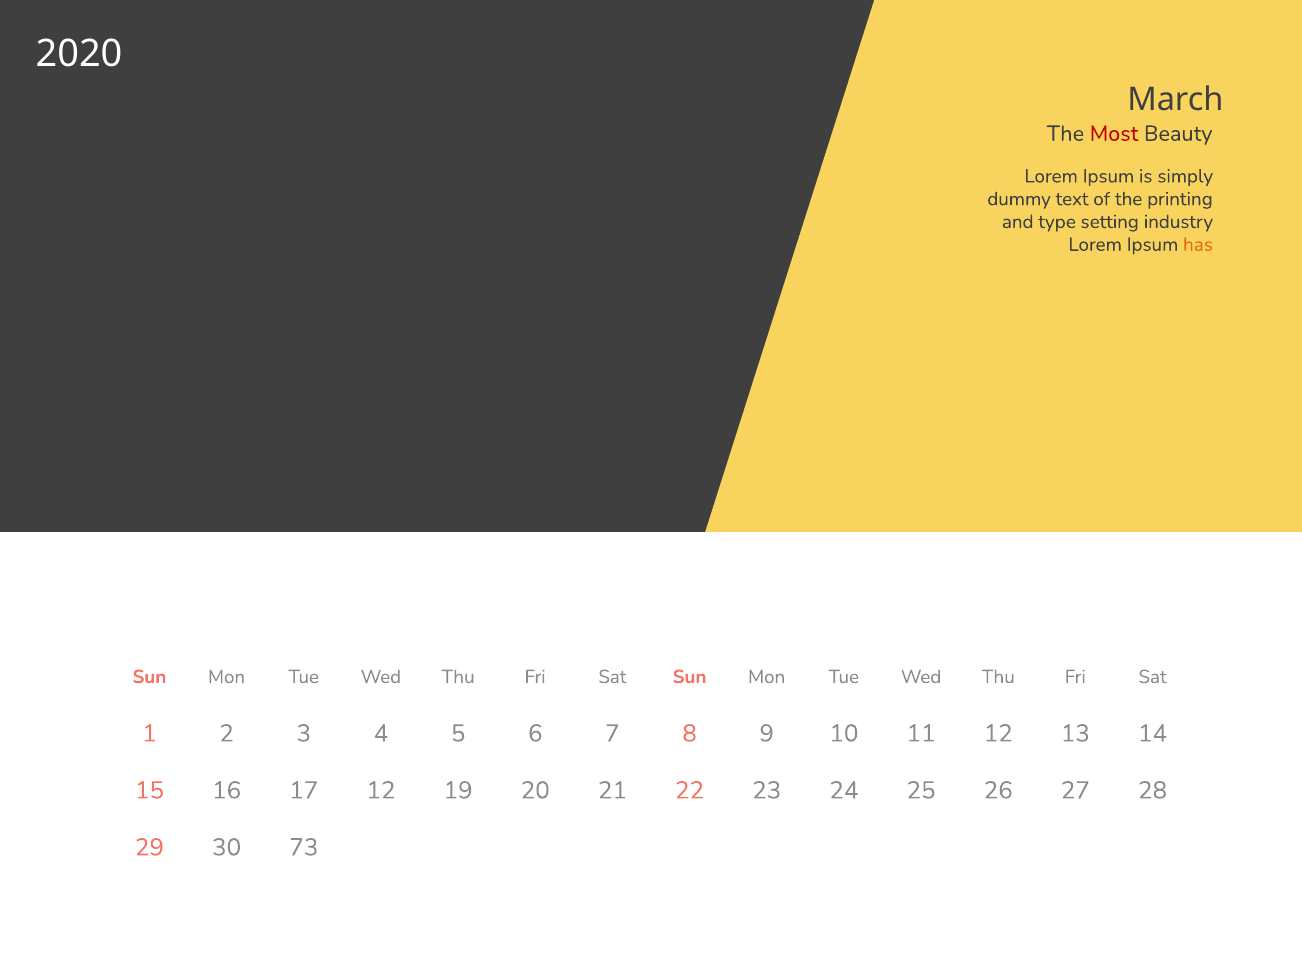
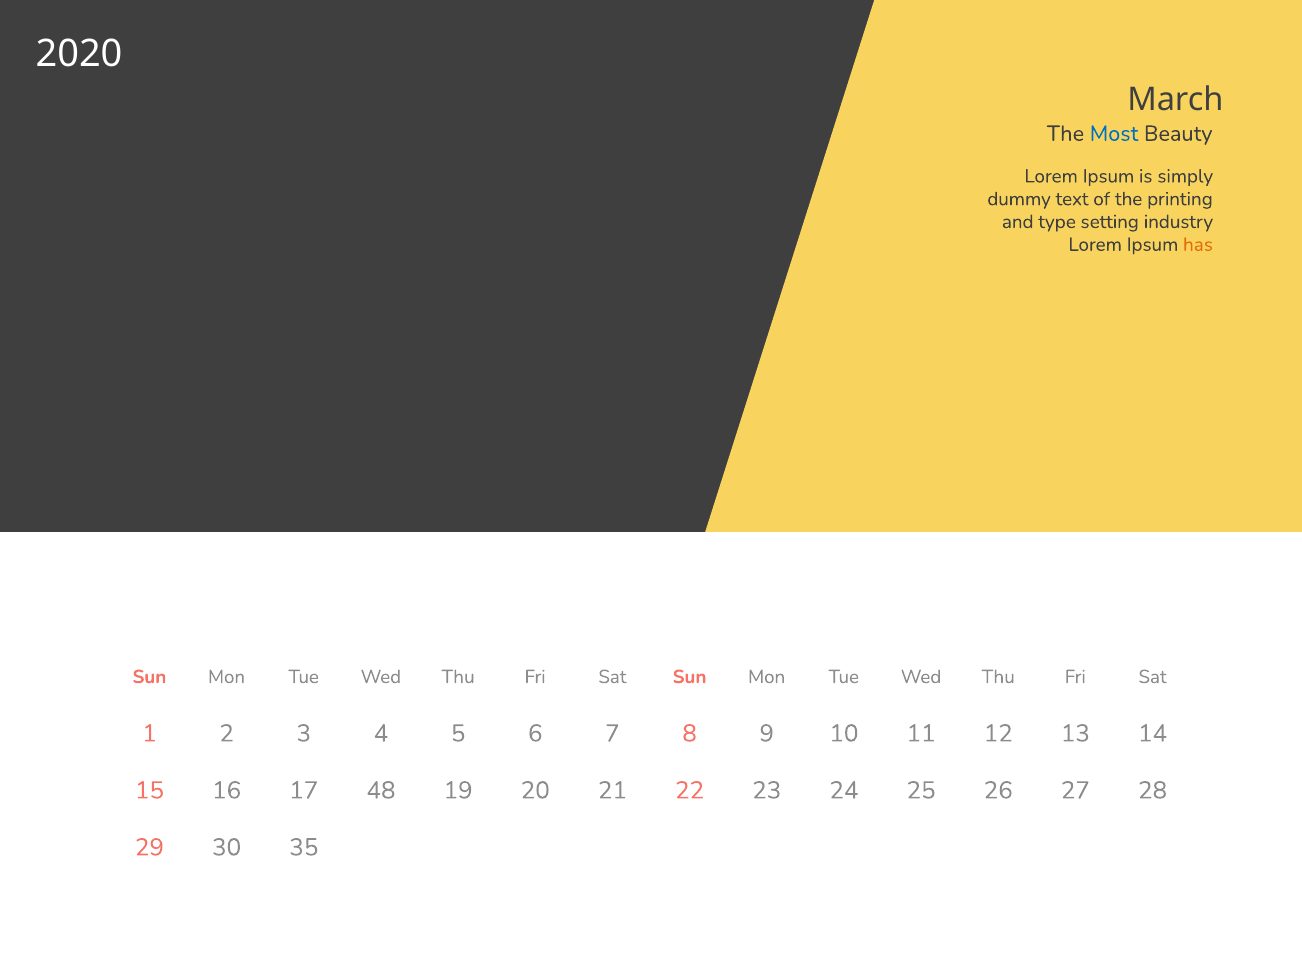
Most colour: red -> blue (1114, 134)
17 12: 12 -> 48 (381, 790)
73: 73 -> 35 (304, 847)
